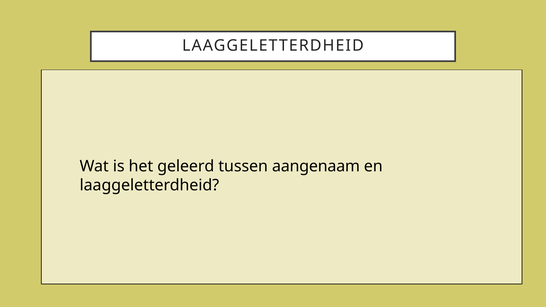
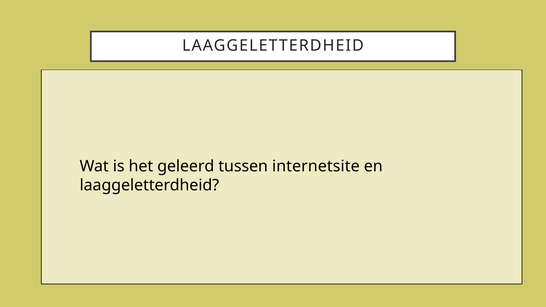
aangenaam: aangenaam -> internetsite (316, 166)
